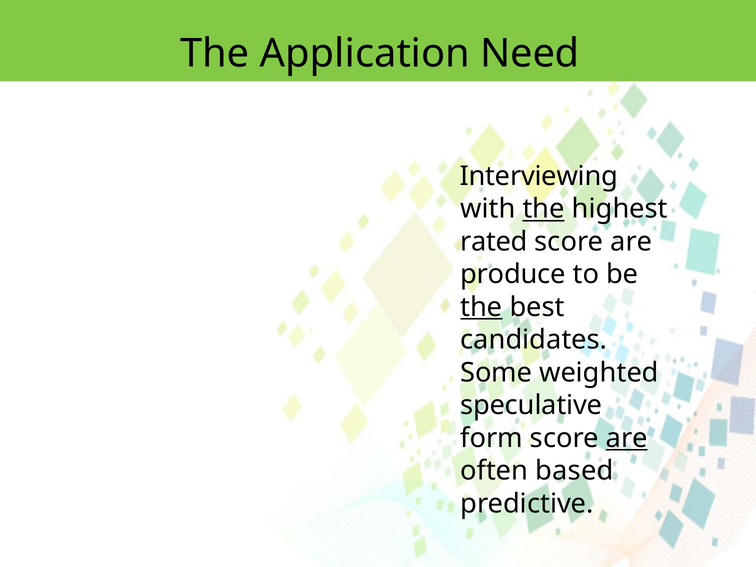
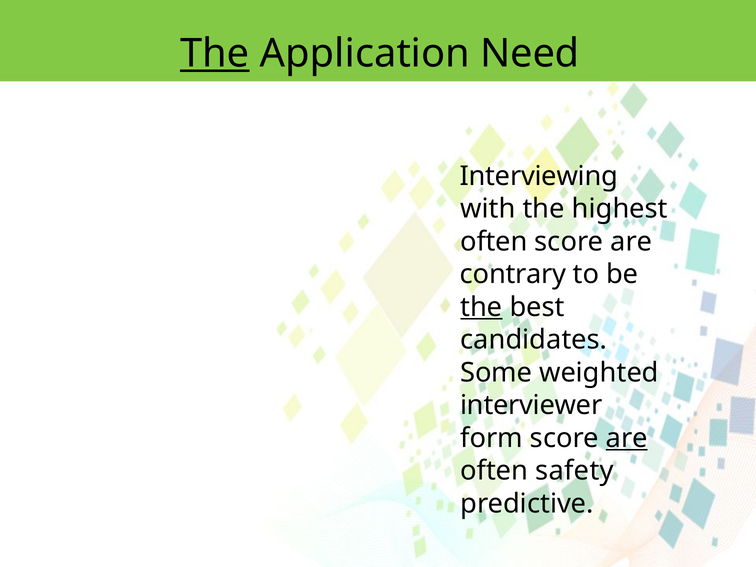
The underline: none -> present (215, 54)
the underline: present -> none (544, 209)
rated: rated -> often (494, 242)
produce: produce -> contrary (513, 274)
speculative: speculative -> interviewer (531, 405)
based: based -> safety (575, 471)
